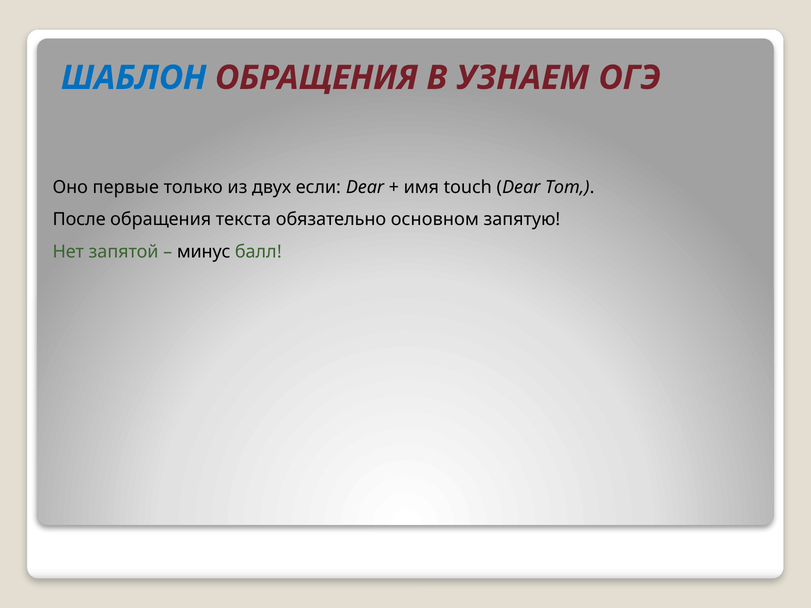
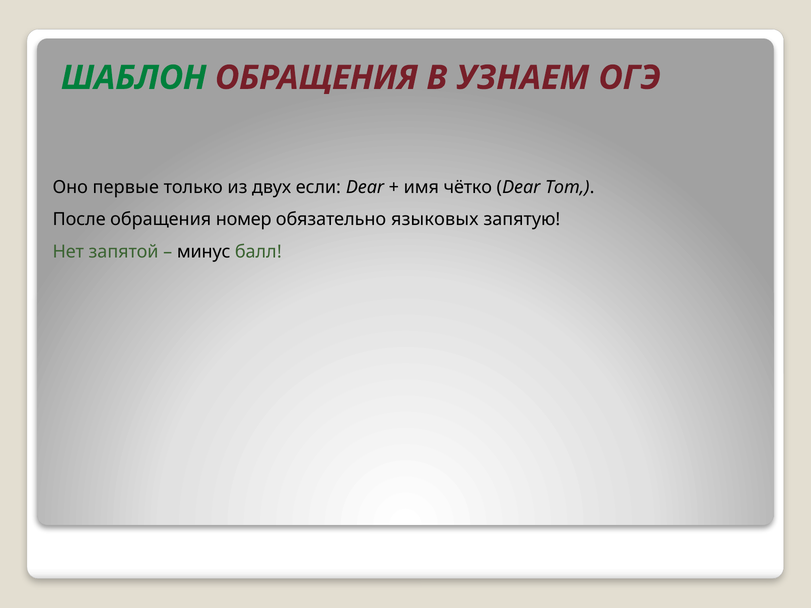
ШАБЛОН colour: blue -> green (134, 78)
touch: touch -> чётко (468, 187)
текста: текста -> номер (244, 220)
основном: основном -> языковых (435, 220)
